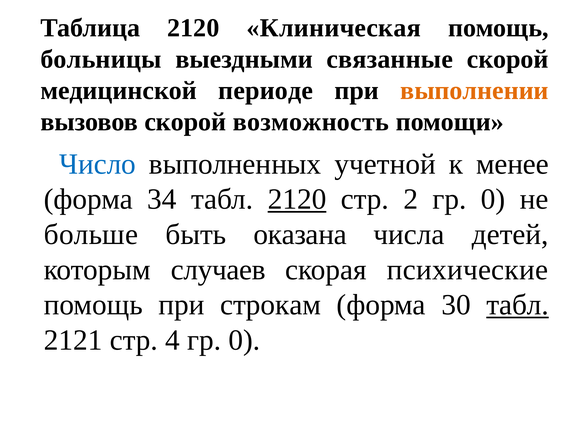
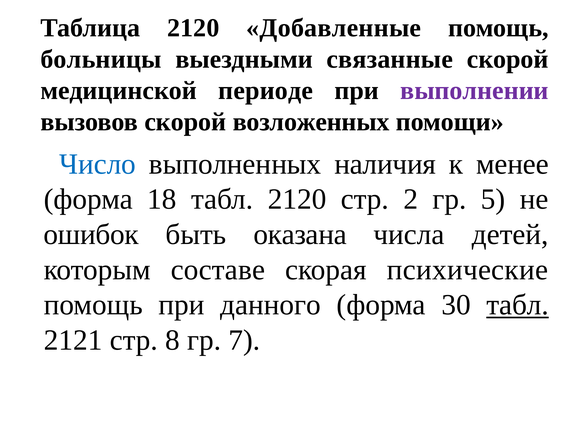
Клиническая: Клиническая -> Добавленные (334, 28)
выполнении colour: orange -> purple (474, 90)
возможность: возможность -> возложенных (311, 122)
учетной: учетной -> наличия (385, 164)
34: 34 -> 18 (162, 199)
2120 underline: present -> none (297, 199)
2 гр 0: 0 -> 5 (493, 199)
больше: больше -> ошибок (91, 234)
случаев: случаев -> составе (218, 269)
строкам: строкам -> данного (271, 305)
4: 4 -> 8 (172, 340)
0: 0 -> 7 (244, 340)
